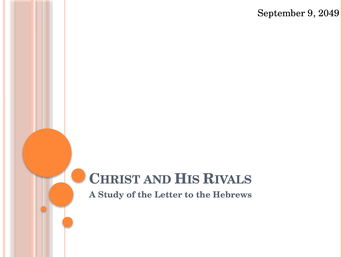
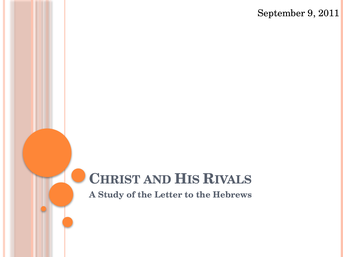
2049: 2049 -> 2011 (329, 13)
